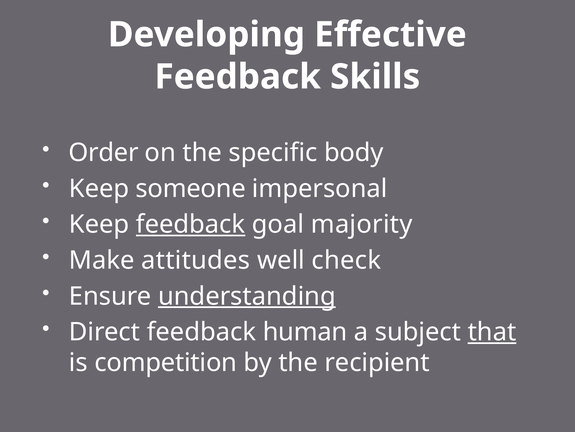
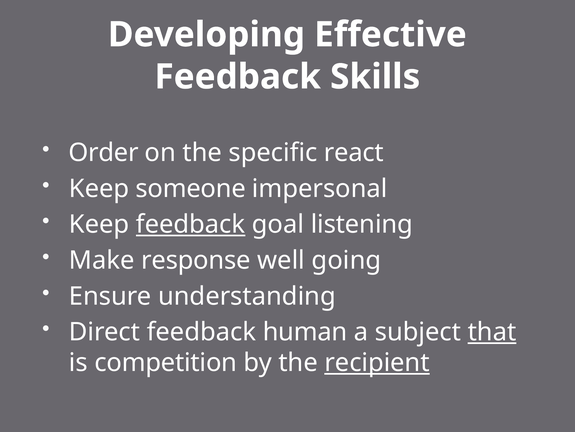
body: body -> react (354, 153)
majority: majority -> listening (362, 224)
attitudes: attitudes -> response (196, 260)
check: check -> going (346, 260)
understanding underline: present -> none (247, 296)
recipient underline: none -> present (377, 362)
